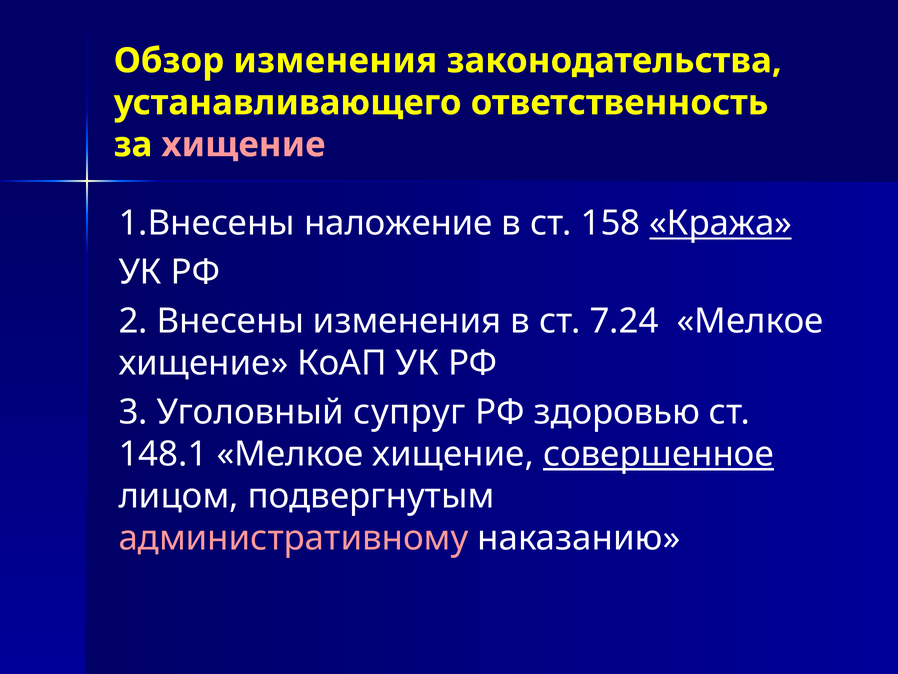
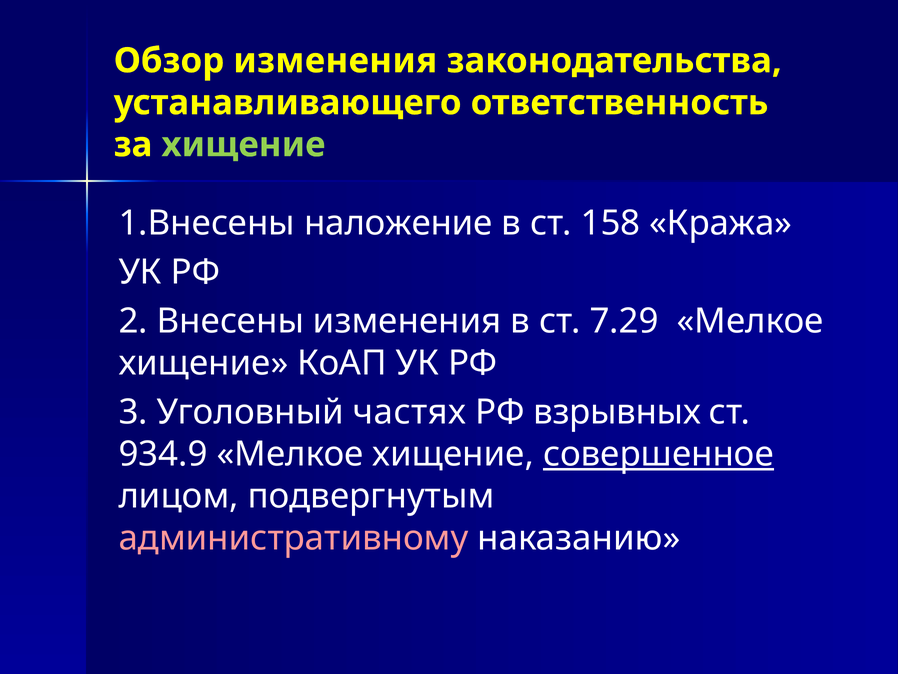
хищение colour: pink -> light green (243, 145)
Кража underline: present -> none (721, 223)
7.24: 7.24 -> 7.29 (624, 321)
супруг: супруг -> частях (410, 412)
здоровью: здоровью -> взрывных (617, 412)
148.1: 148.1 -> 934.9 (163, 454)
